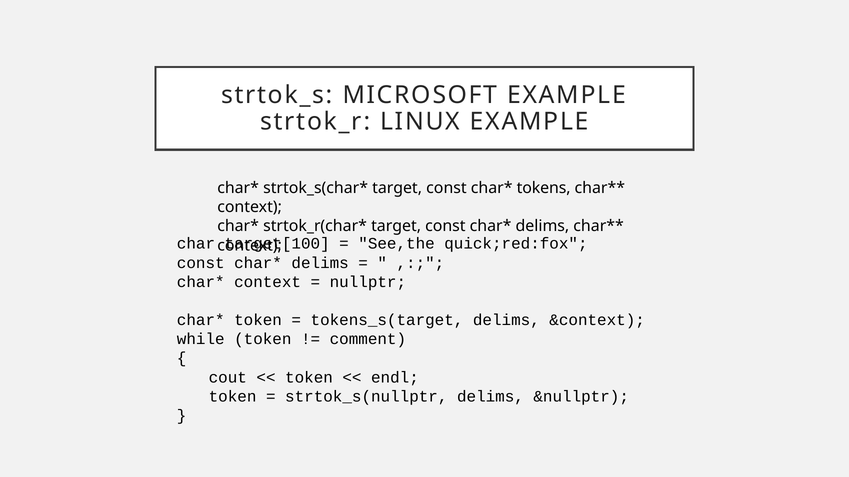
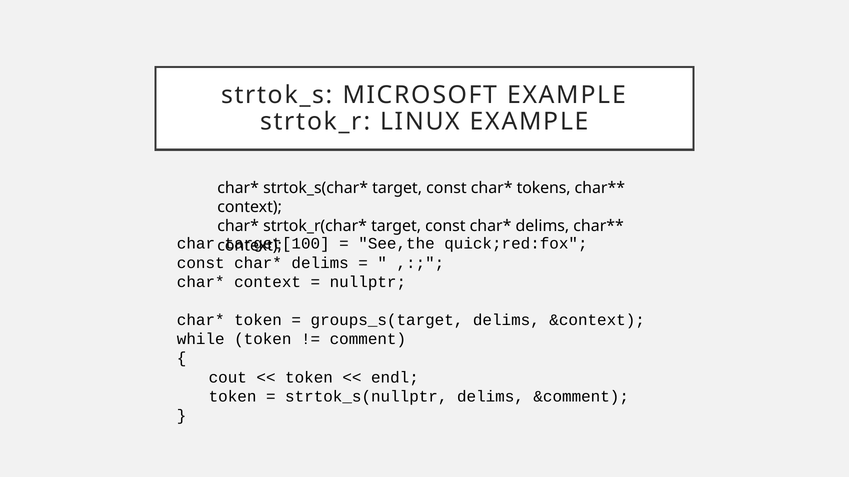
tokens_s(target: tokens_s(target -> groups_s(target (387, 320)
&nullptr: &nullptr -> &comment (581, 397)
